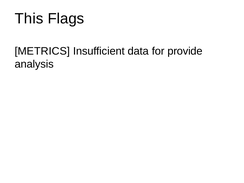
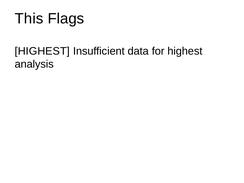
METRICS: METRICS -> HIGHEST (42, 51)
for provide: provide -> highest (185, 51)
